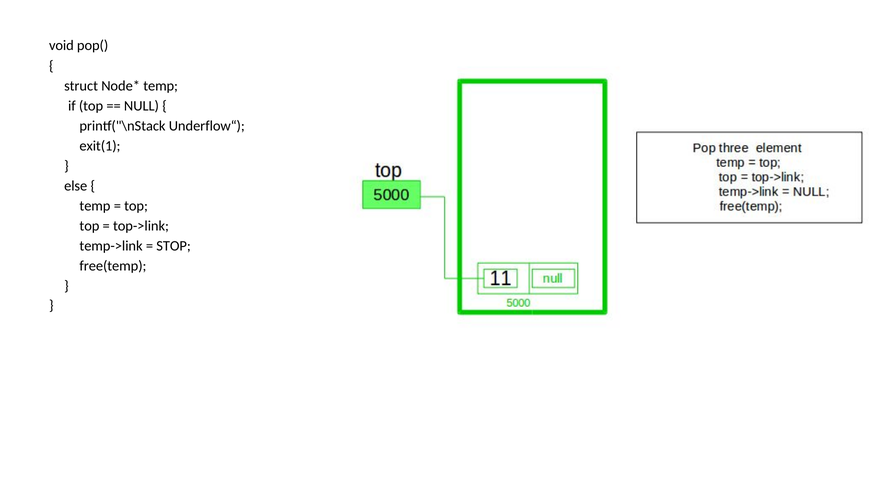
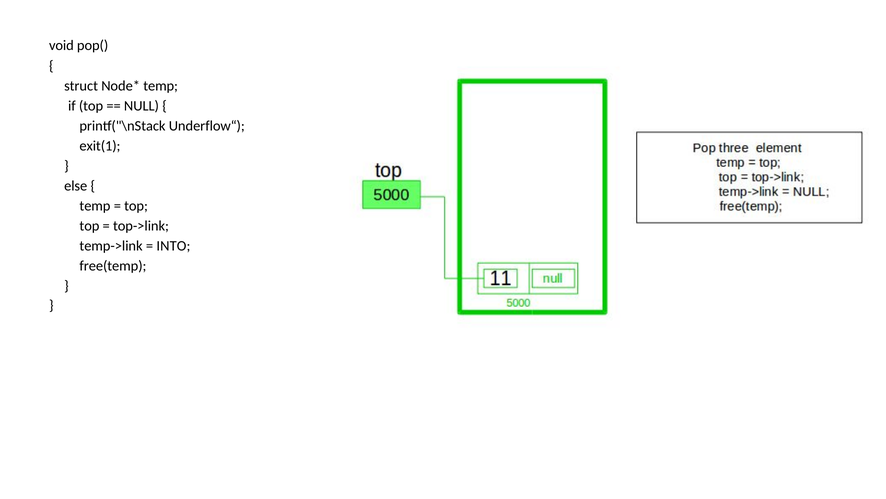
STOP: STOP -> INTO (173, 245)
